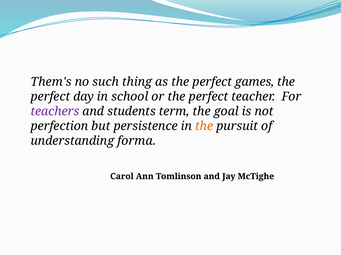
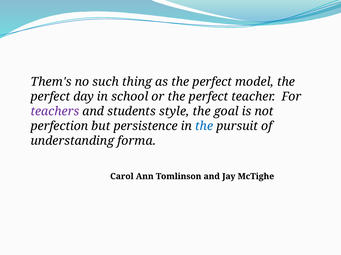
games: games -> model (254, 82)
term: term -> style (174, 112)
the colour: orange -> blue (204, 126)
